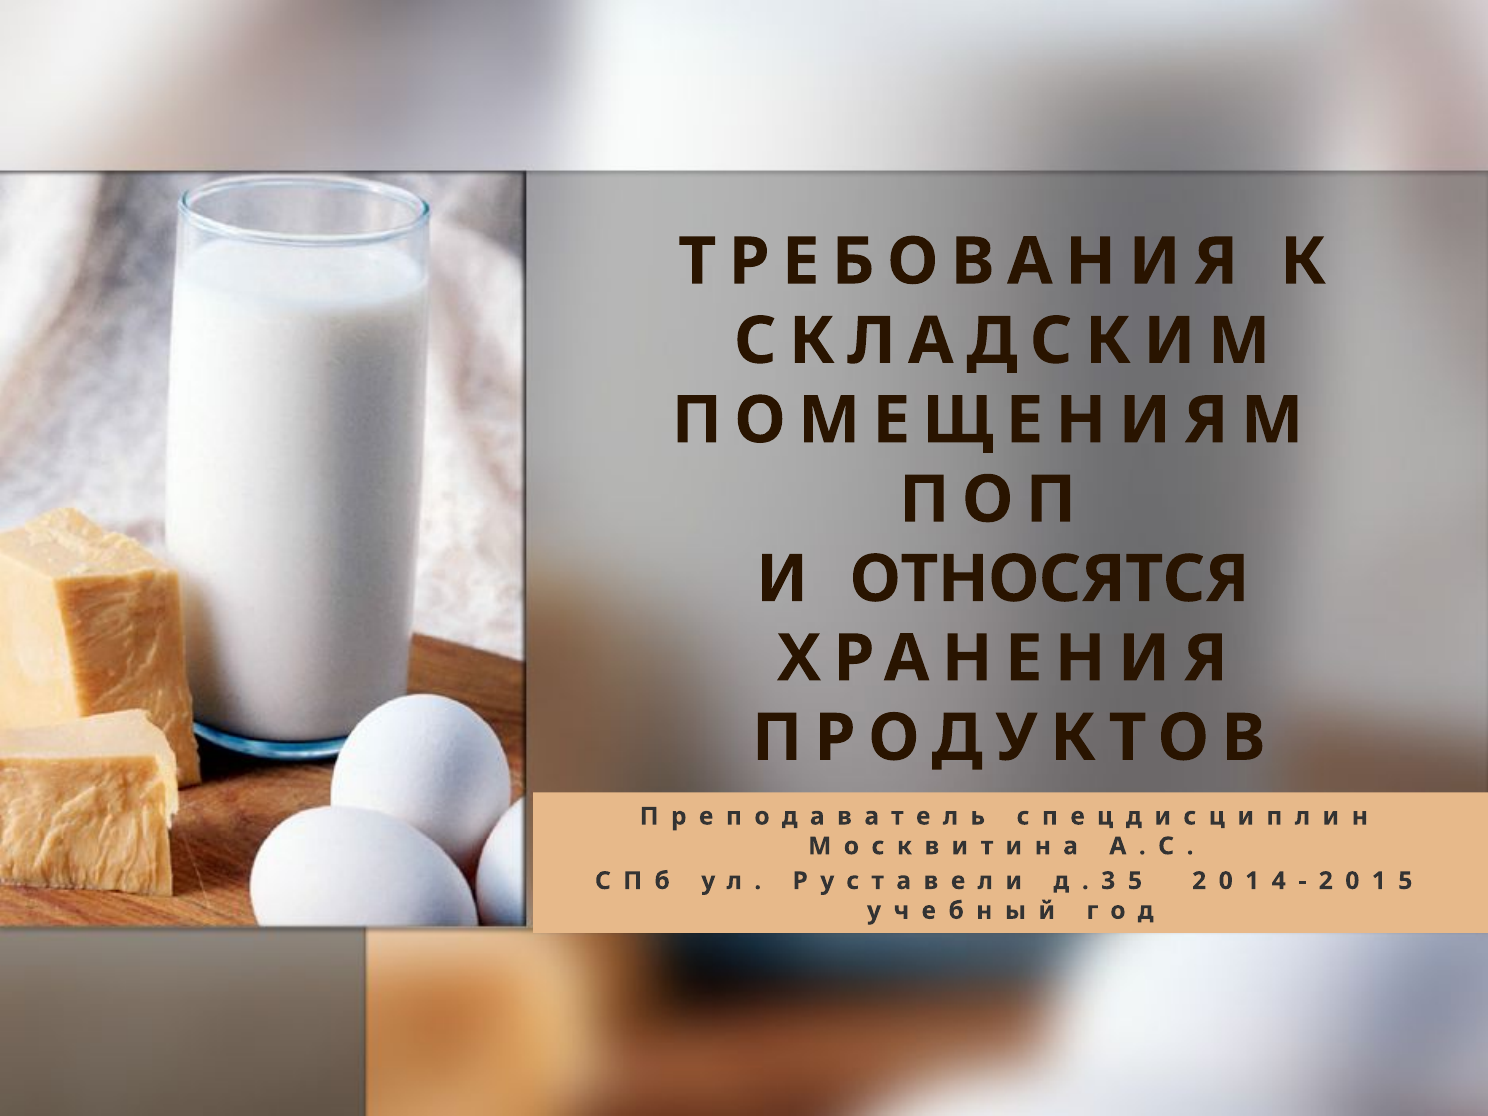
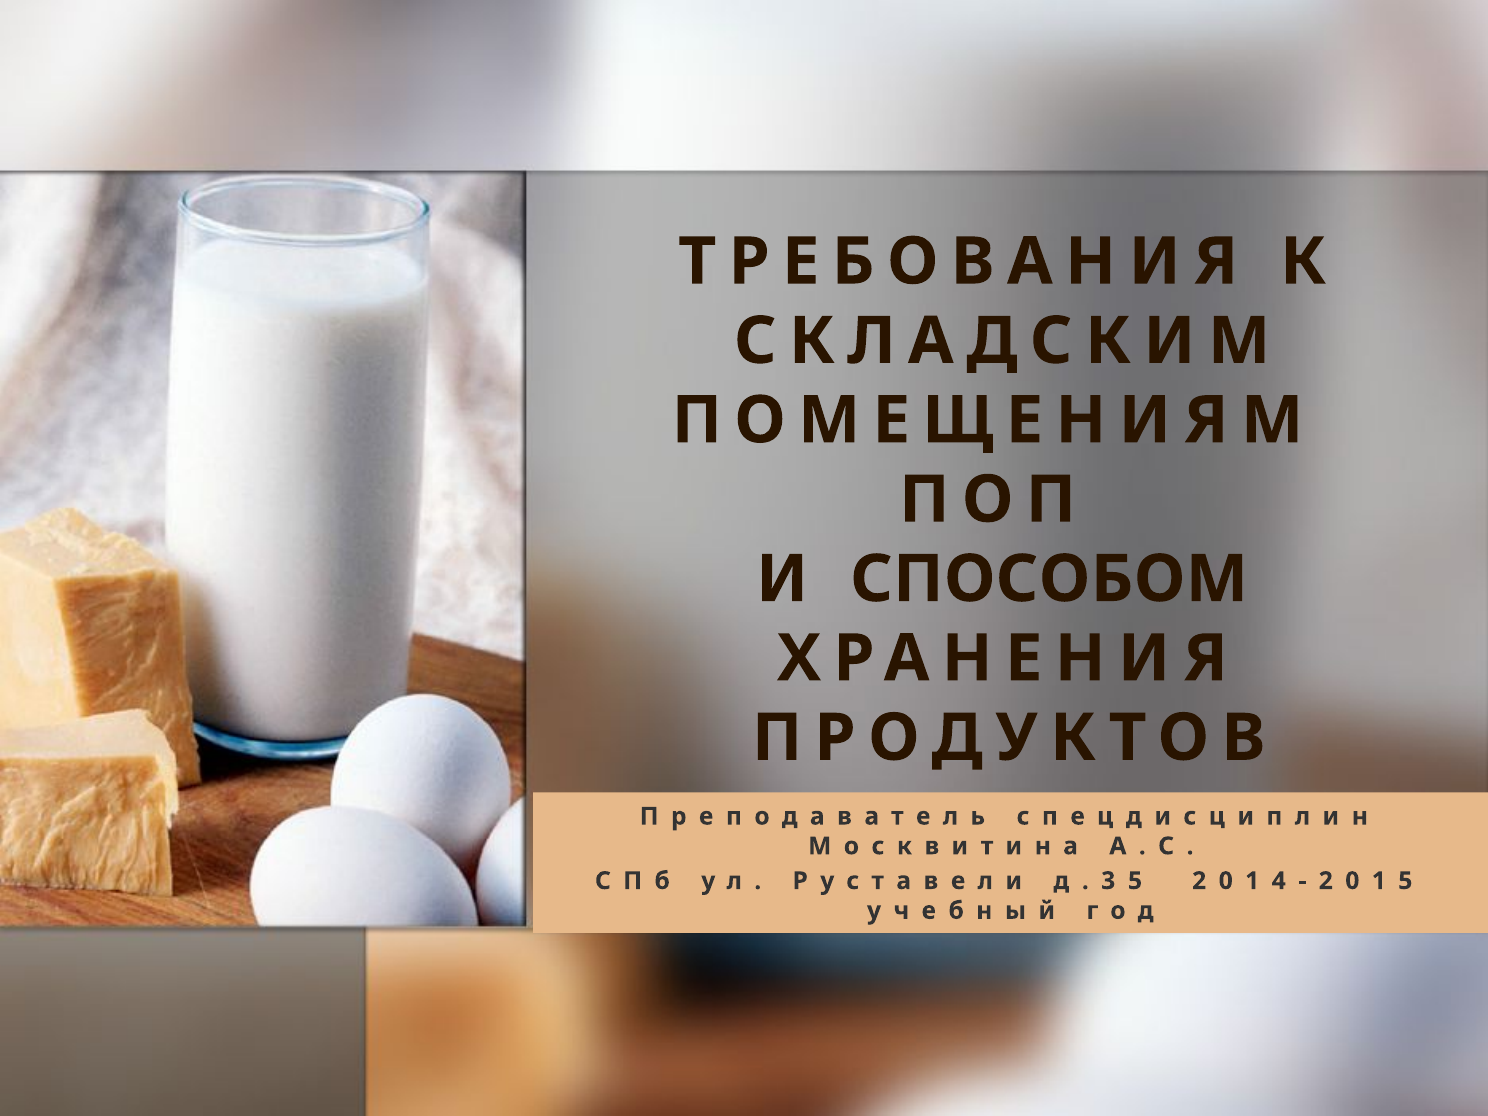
ОТНОСЯТСЯ: ОТНОСЯТСЯ -> СПОСОБОМ (1049, 579)
